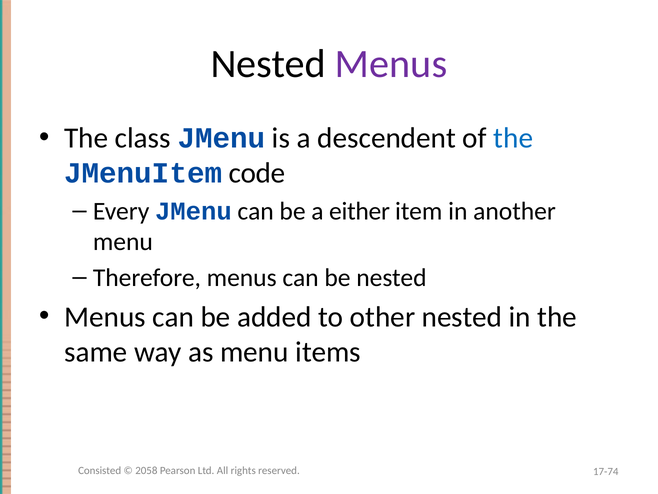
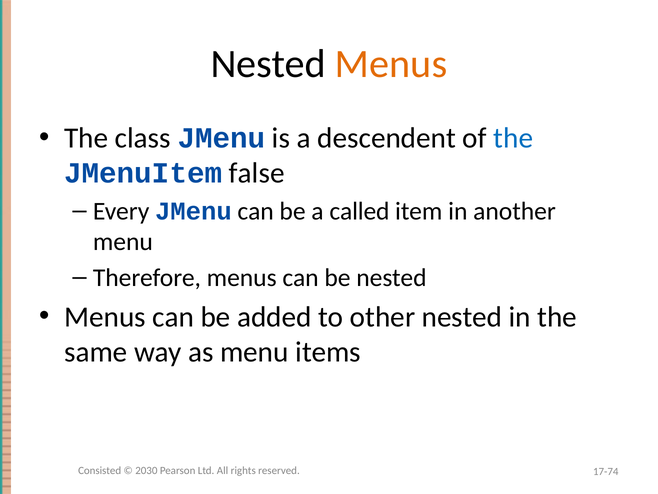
Menus colour: purple -> orange (391, 64)
code: code -> false (257, 173)
either: either -> called (359, 211)
2058: 2058 -> 2030 (146, 470)
